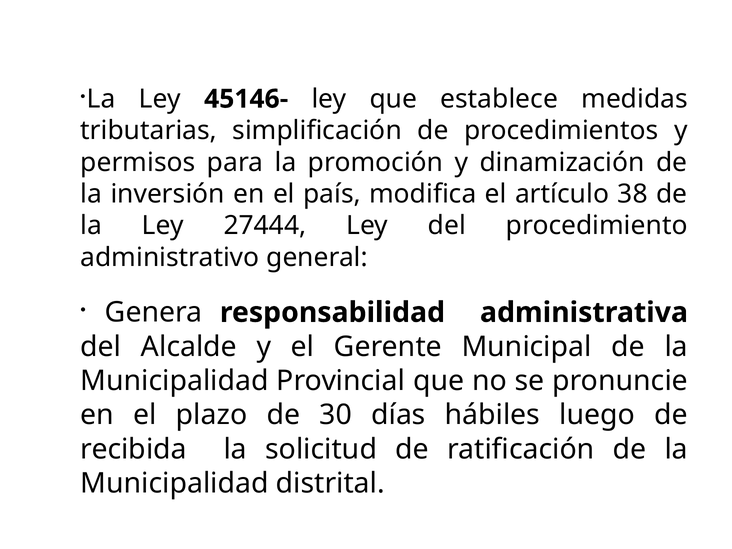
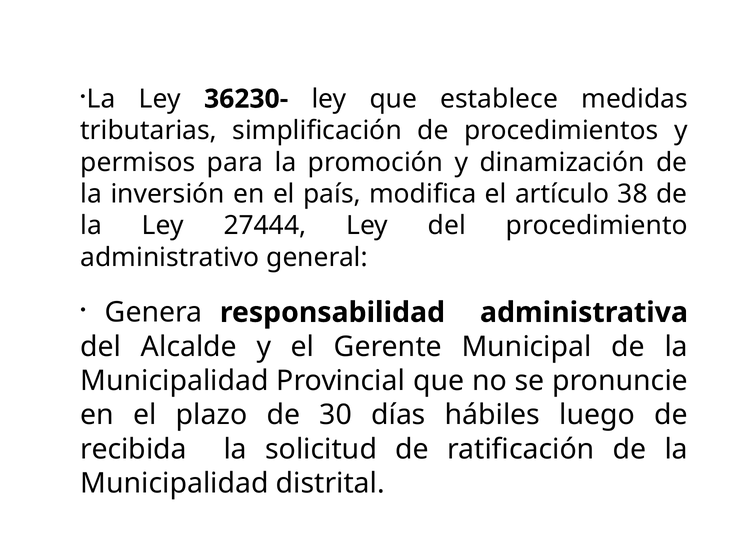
45146-: 45146- -> 36230- (246, 99)
